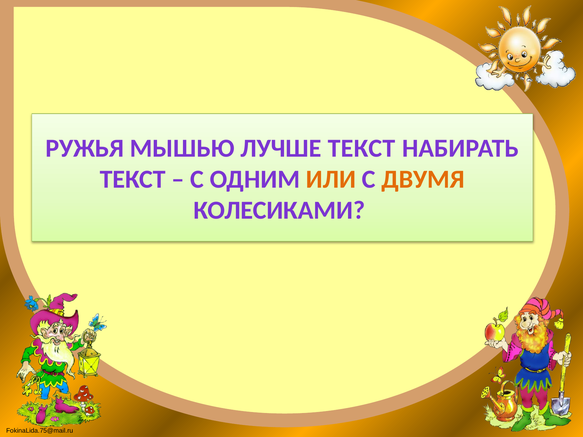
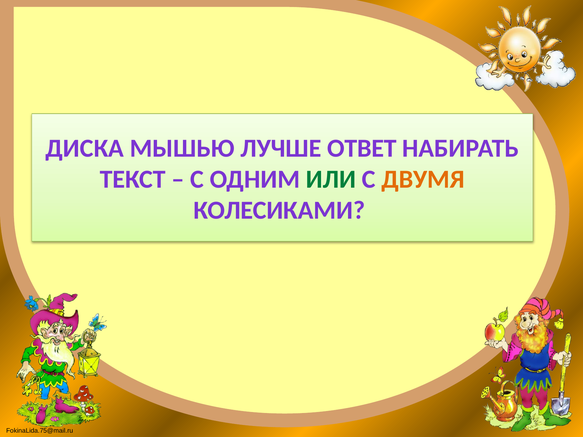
РУЖЬЯ: РУЖЬЯ -> ДИСКА (85, 148)
ЛУЧШЕ ТЕКСТ: ТЕКСТ -> ОТВЕТ (362, 148)
ИЛИ colour: orange -> green (331, 179)
